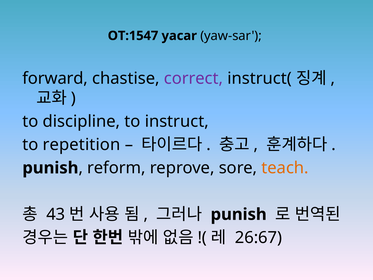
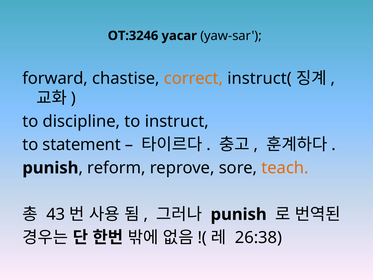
OT:1547: OT:1547 -> OT:3246 (133, 36)
correct colour: purple -> orange (193, 78)
repetition: repetition -> statement (82, 145)
26:67: 26:67 -> 26:38 (258, 237)
